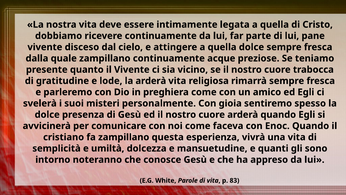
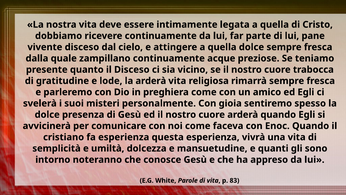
il Vivente: Vivente -> Disceso (132, 69)
fa zampillano: zampillano -> esperienza (124, 137)
